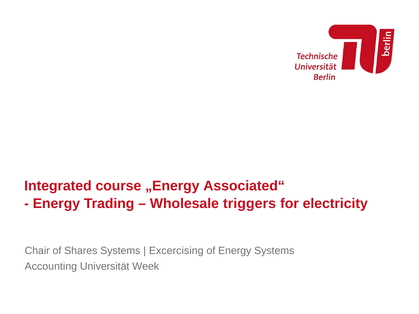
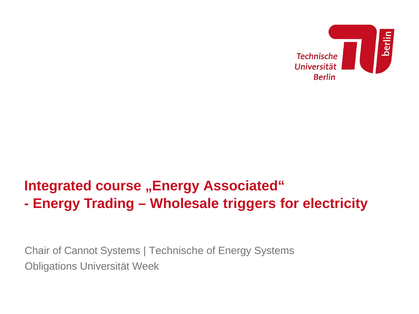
Shares: Shares -> Cannot (81, 251)
Excercising: Excercising -> Technische (176, 251)
Accounting: Accounting -> Obligations (51, 267)
